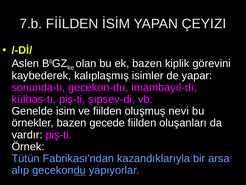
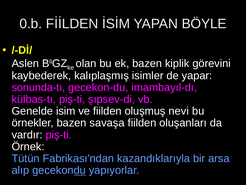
7.b: 7.b -> 0.b (31, 24)
ÇEYIZI: ÇEYIZI -> BÖYLE (204, 24)
gecede: gecede -> savaşa (107, 123)
